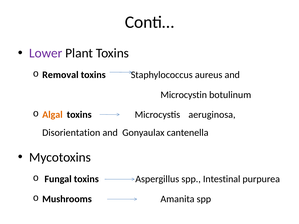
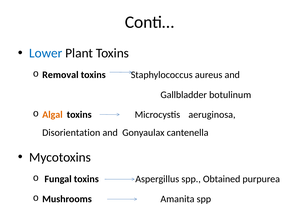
Lower colour: purple -> blue (46, 53)
Microcystin: Microcystin -> Gallbladder (184, 95)
Intestinal: Intestinal -> Obtained (222, 179)
